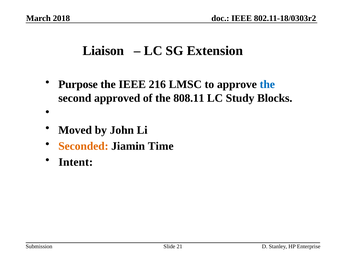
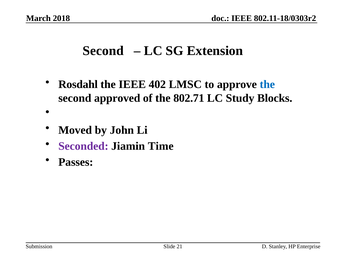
Liaison: Liaison -> Second (103, 51)
Purpose: Purpose -> Rosdahl (78, 84)
216: 216 -> 402 (157, 84)
808.11: 808.11 -> 802.71 (189, 98)
Seconded colour: orange -> purple (83, 146)
Intent: Intent -> Passes (76, 162)
